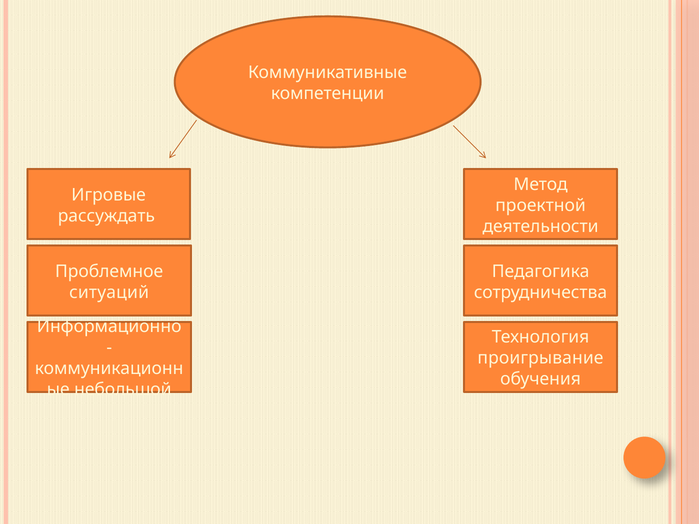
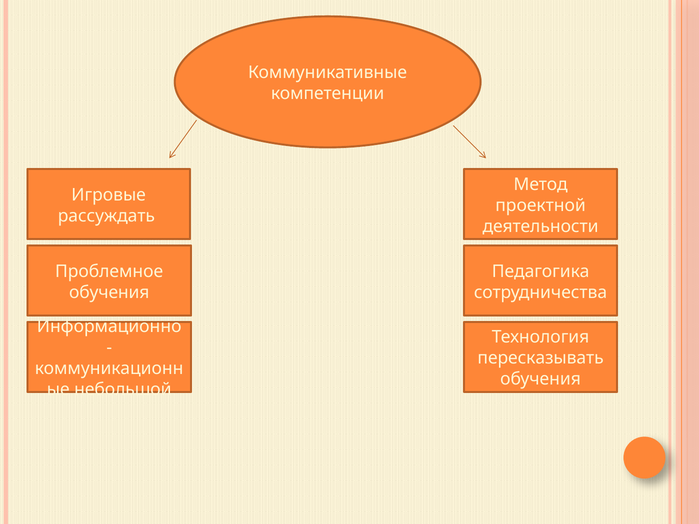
ситуаций: ситуаций -> обучения (109, 292)
проигрывание: проигрывание -> пересказывать (541, 358)
